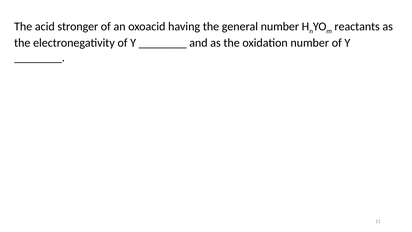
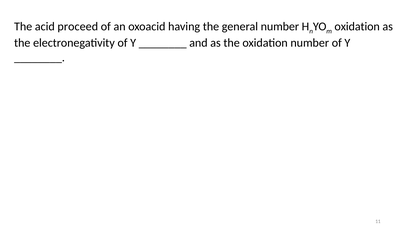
stronger: stronger -> proceed (78, 26)
reactants: reactants -> oxidation (357, 26)
